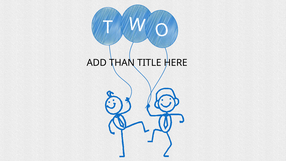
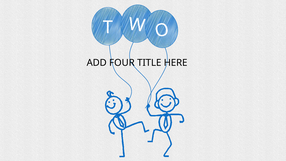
THAN: THAN -> FOUR (122, 63)
